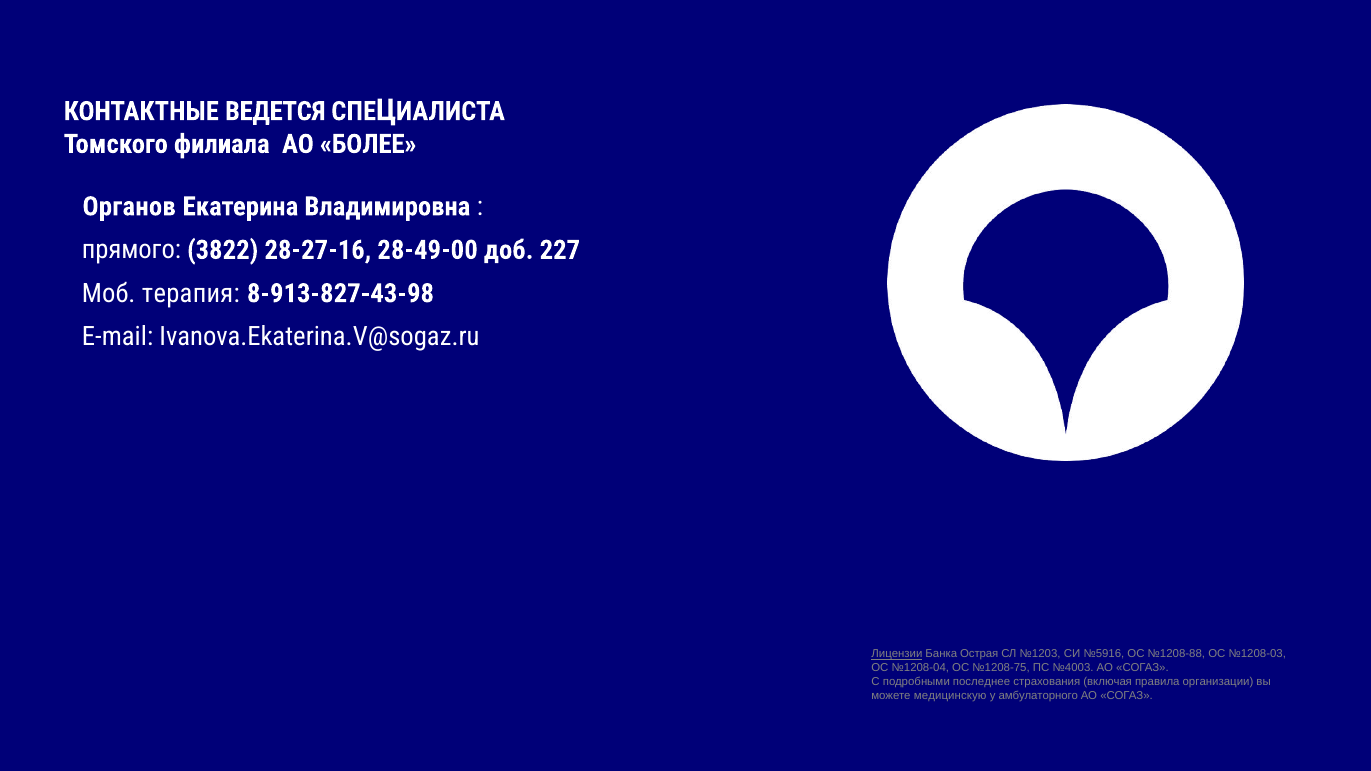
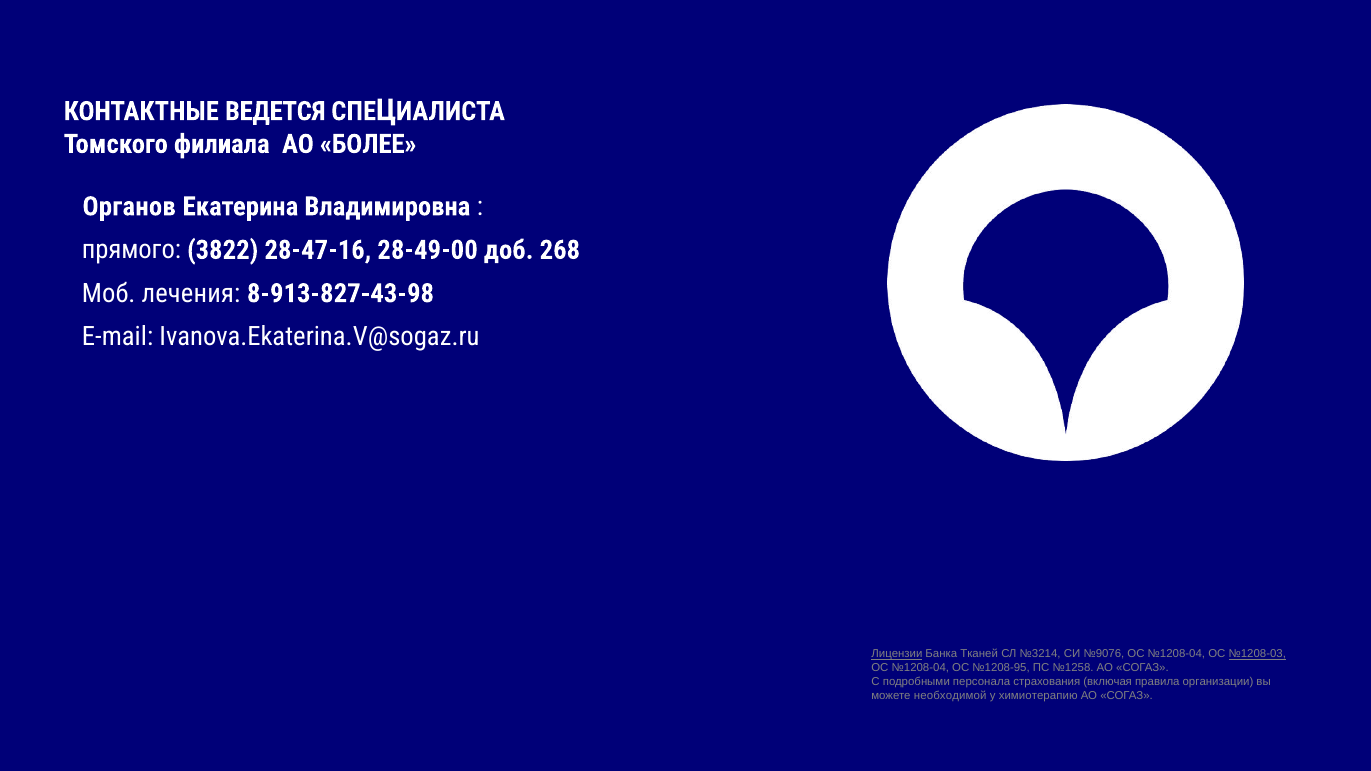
28-27-16: 28-27-16 -> 28-47-16 (318, 250)
227: 227 -> 268 (560, 250)
терапия: терапия -> лечения (191, 294)
Острая: Острая -> Тканей (979, 654)
№1203: №1203 -> №3214 (1040, 654)
№5916: №5916 -> №9076 (1104, 654)
№1208-88: №1208-88 -> №1208-04 (1176, 654)
№1208-03 underline: none -> present (1257, 654)
№1208-75: №1208-75 -> №1208-95 (1001, 668)
№4003: №4003 -> №1258 (1073, 668)
последнее: последнее -> персонала (981, 682)
медицинскую: медицинскую -> необходимой (950, 695)
амбулаторного: амбулаторного -> химиотерапию (1038, 695)
